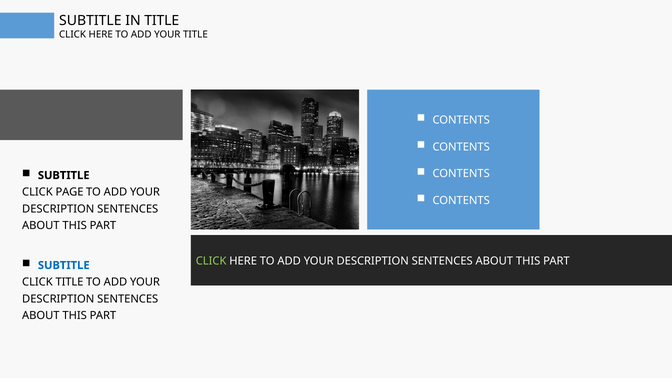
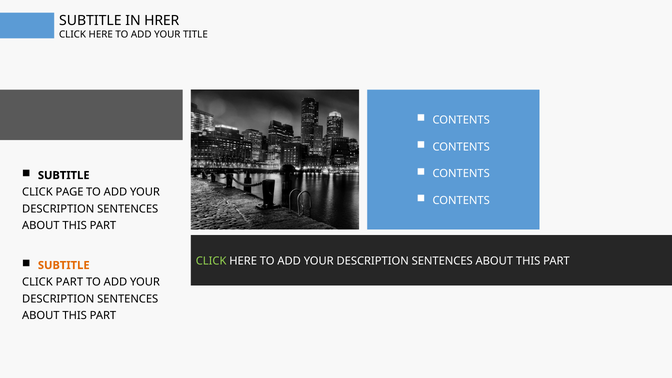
IN TITLE: TITLE -> HRER (162, 20)
SUBTITLE colour: blue -> orange (64, 265)
CLICK TITLE: TITLE -> PART (69, 282)
